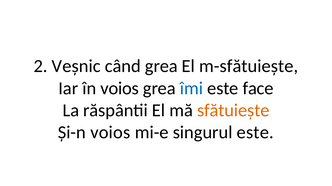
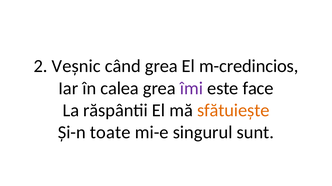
m-sfătuiește: m-sfătuiește -> m-credincios (249, 66)
în voios: voios -> calea (120, 89)
îmi colour: blue -> purple (191, 89)
Și-n voios: voios -> toate (110, 133)
singurul este: este -> sunt (255, 133)
